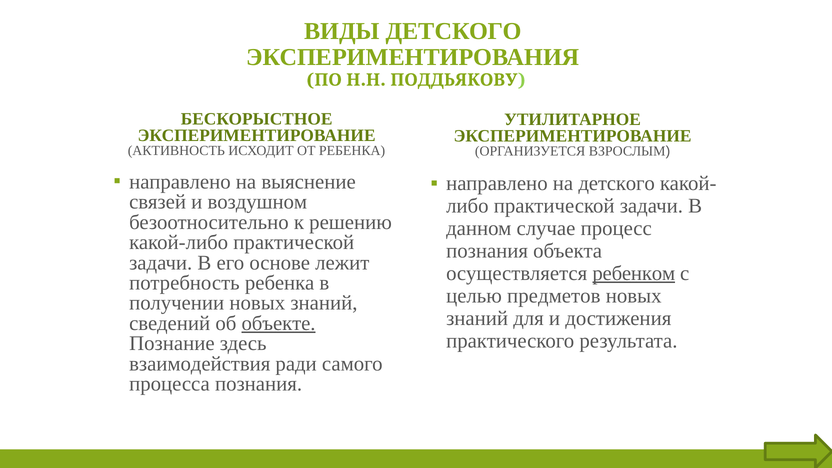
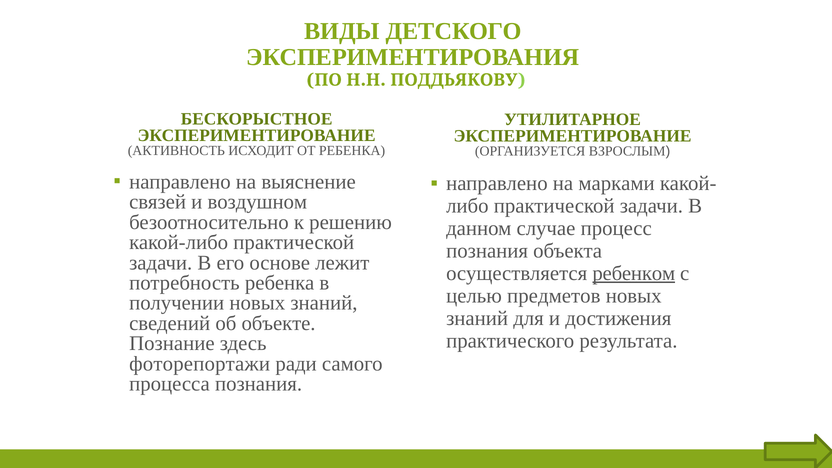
на детского: детского -> марками (617, 184)
объекте underline: present -> none (279, 323)
взаимодействия: взаимодействия -> фоторепортажи (200, 364)
